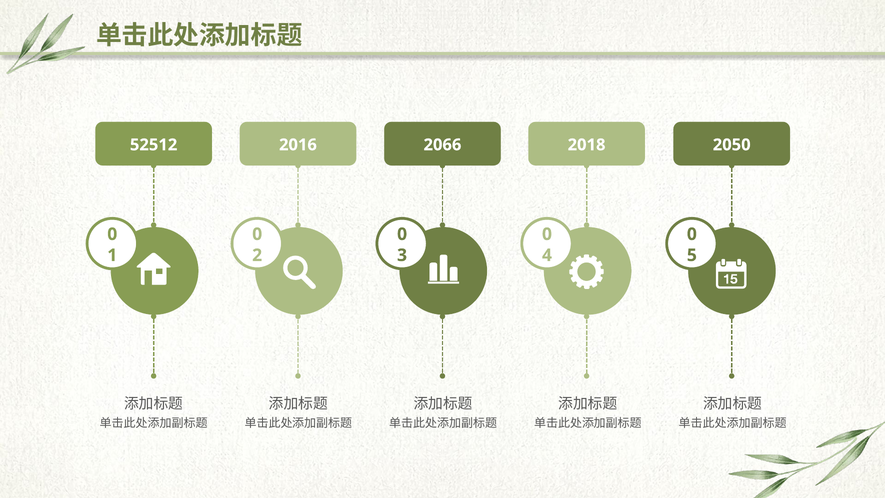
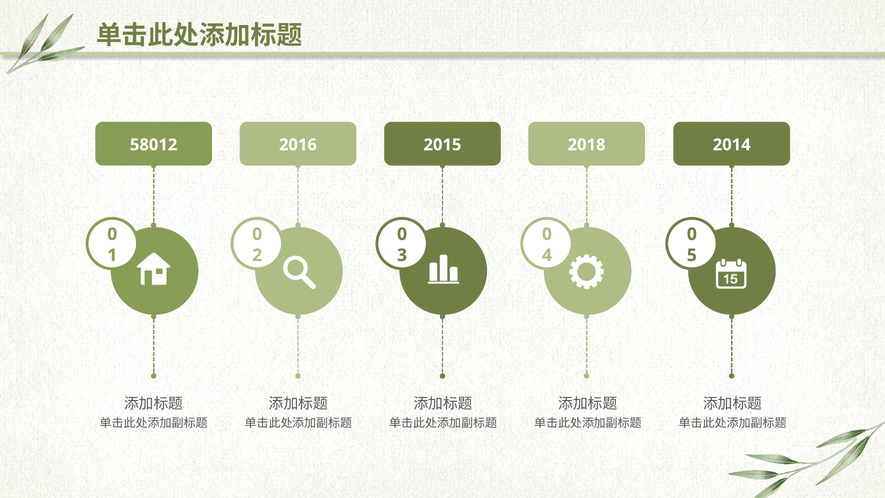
52512: 52512 -> 58012 (154, 145)
2066: 2066 -> 2015 (442, 145)
2050: 2050 -> 2014 (732, 145)
